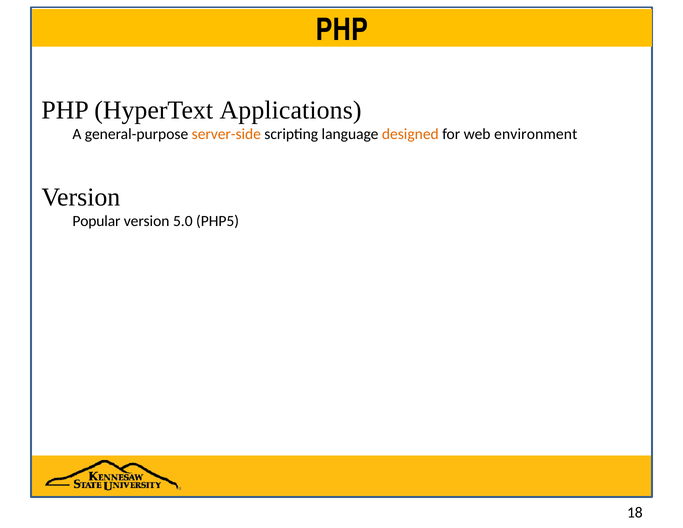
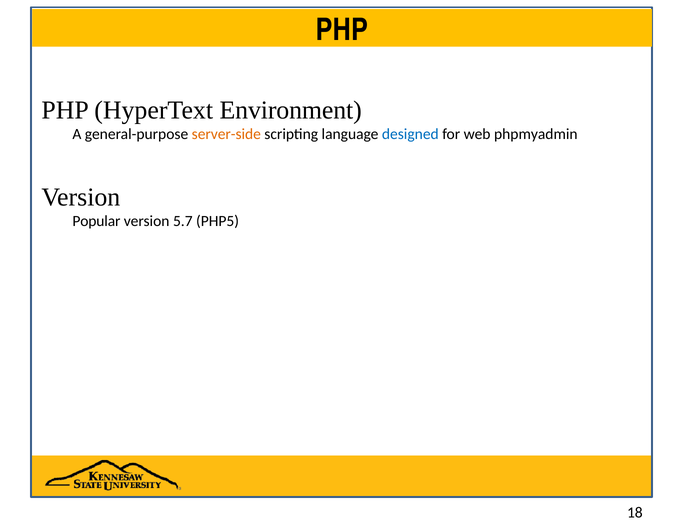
Applications: Applications -> Environment (291, 110)
designed colour: orange -> blue (410, 134)
environment: environment -> phpmyadmin (536, 134)
5.0: 5.0 -> 5.7 (183, 221)
